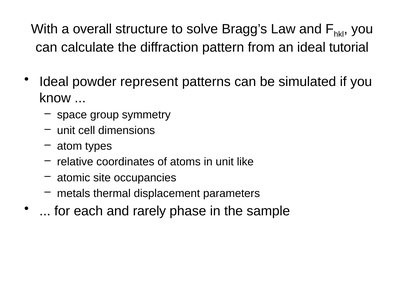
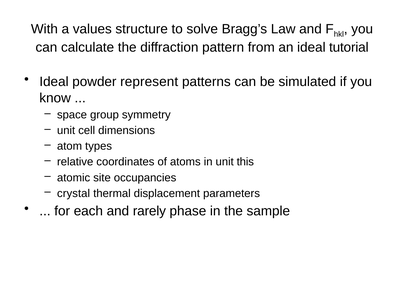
overall: overall -> values (92, 29)
like: like -> this (245, 162)
metals: metals -> crystal (74, 193)
